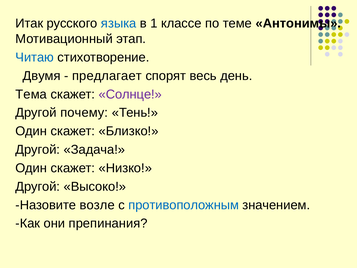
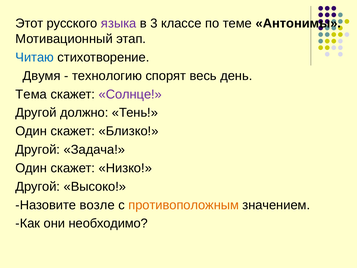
Итак: Итак -> Этот (29, 23)
языка colour: blue -> purple (119, 23)
1: 1 -> 3 (154, 23)
предлагает: предлагает -> технологию (107, 76)
почему: почему -> должно (84, 113)
противоположным colour: blue -> orange (184, 205)
препинания: препинания -> необходимо (108, 223)
